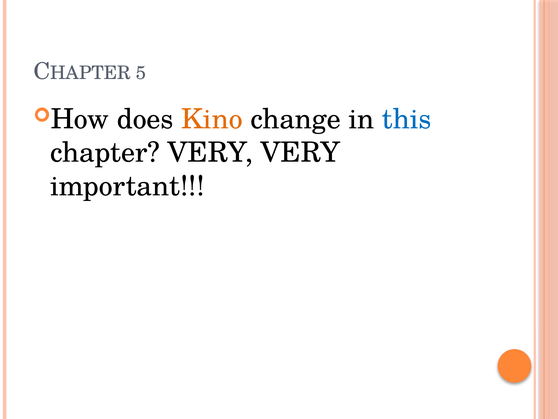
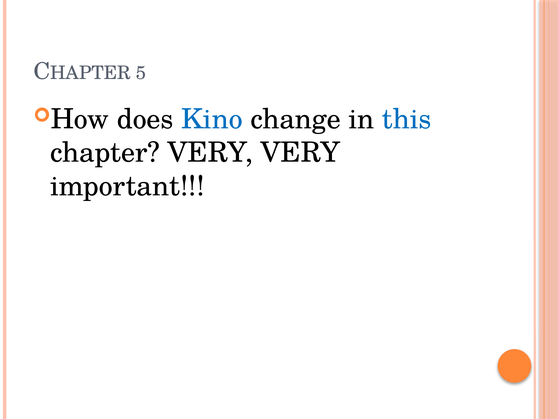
Kino colour: orange -> blue (212, 119)
